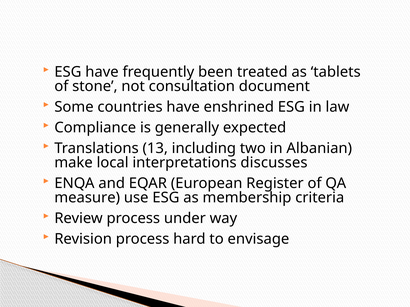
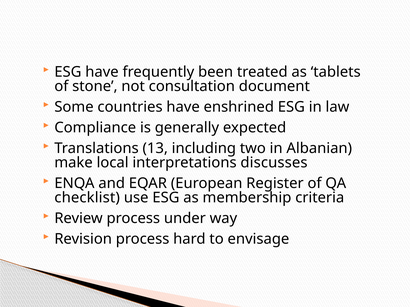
measure: measure -> checklist (87, 198)
